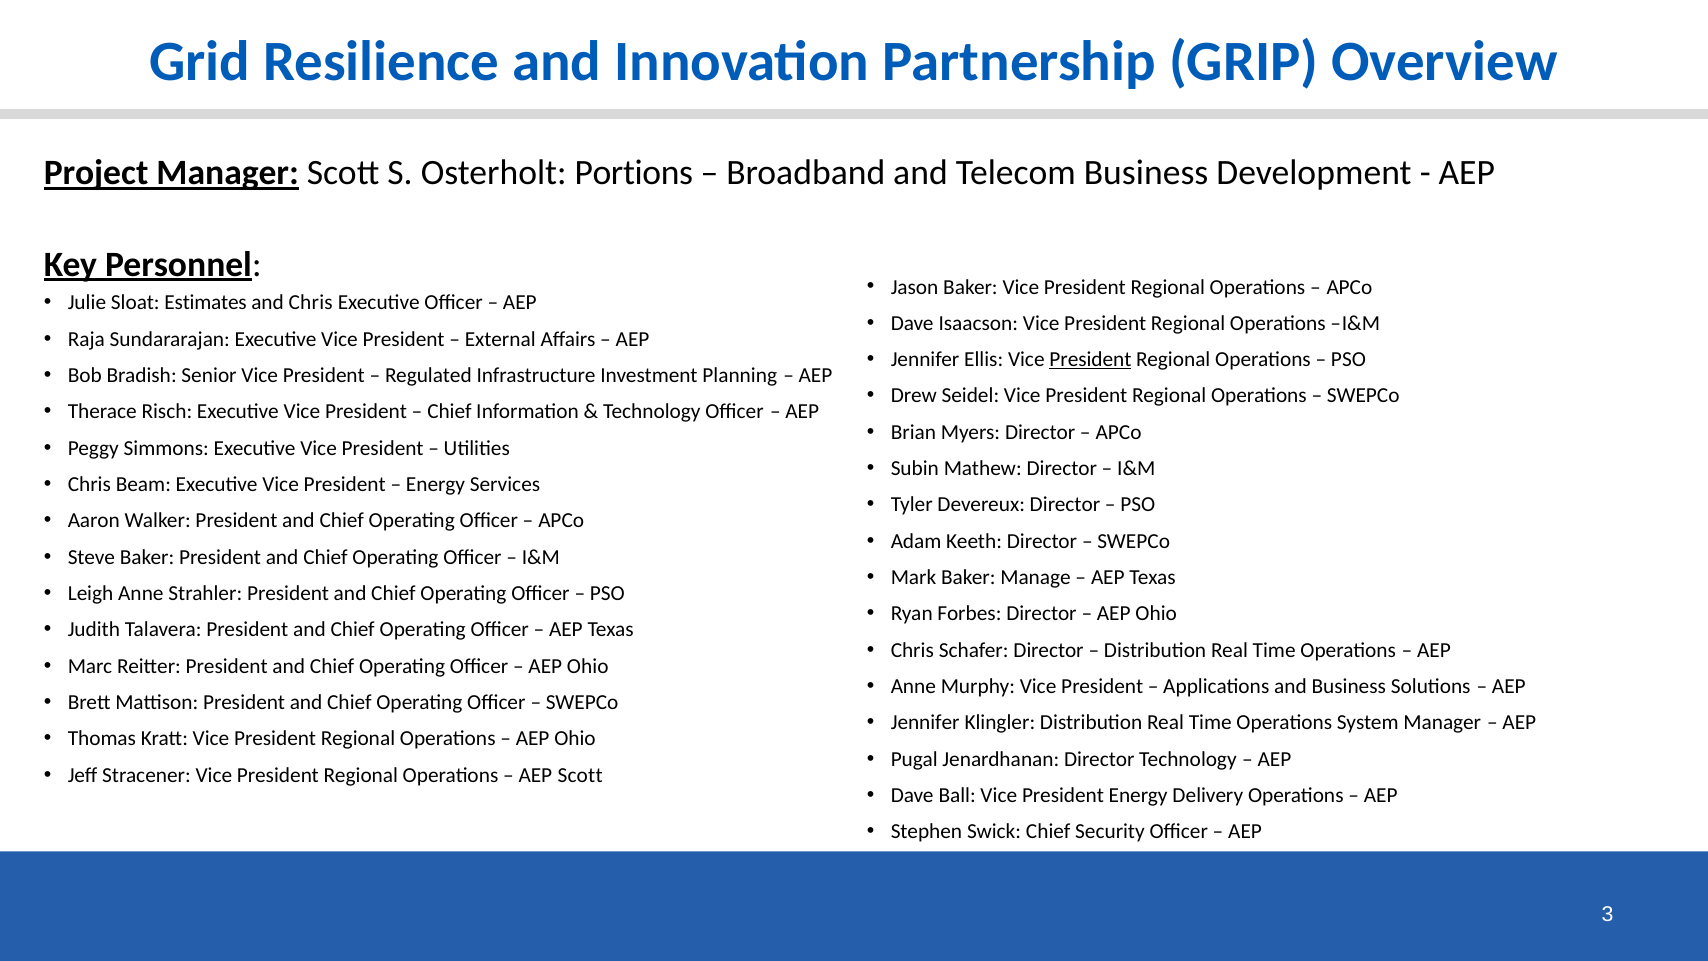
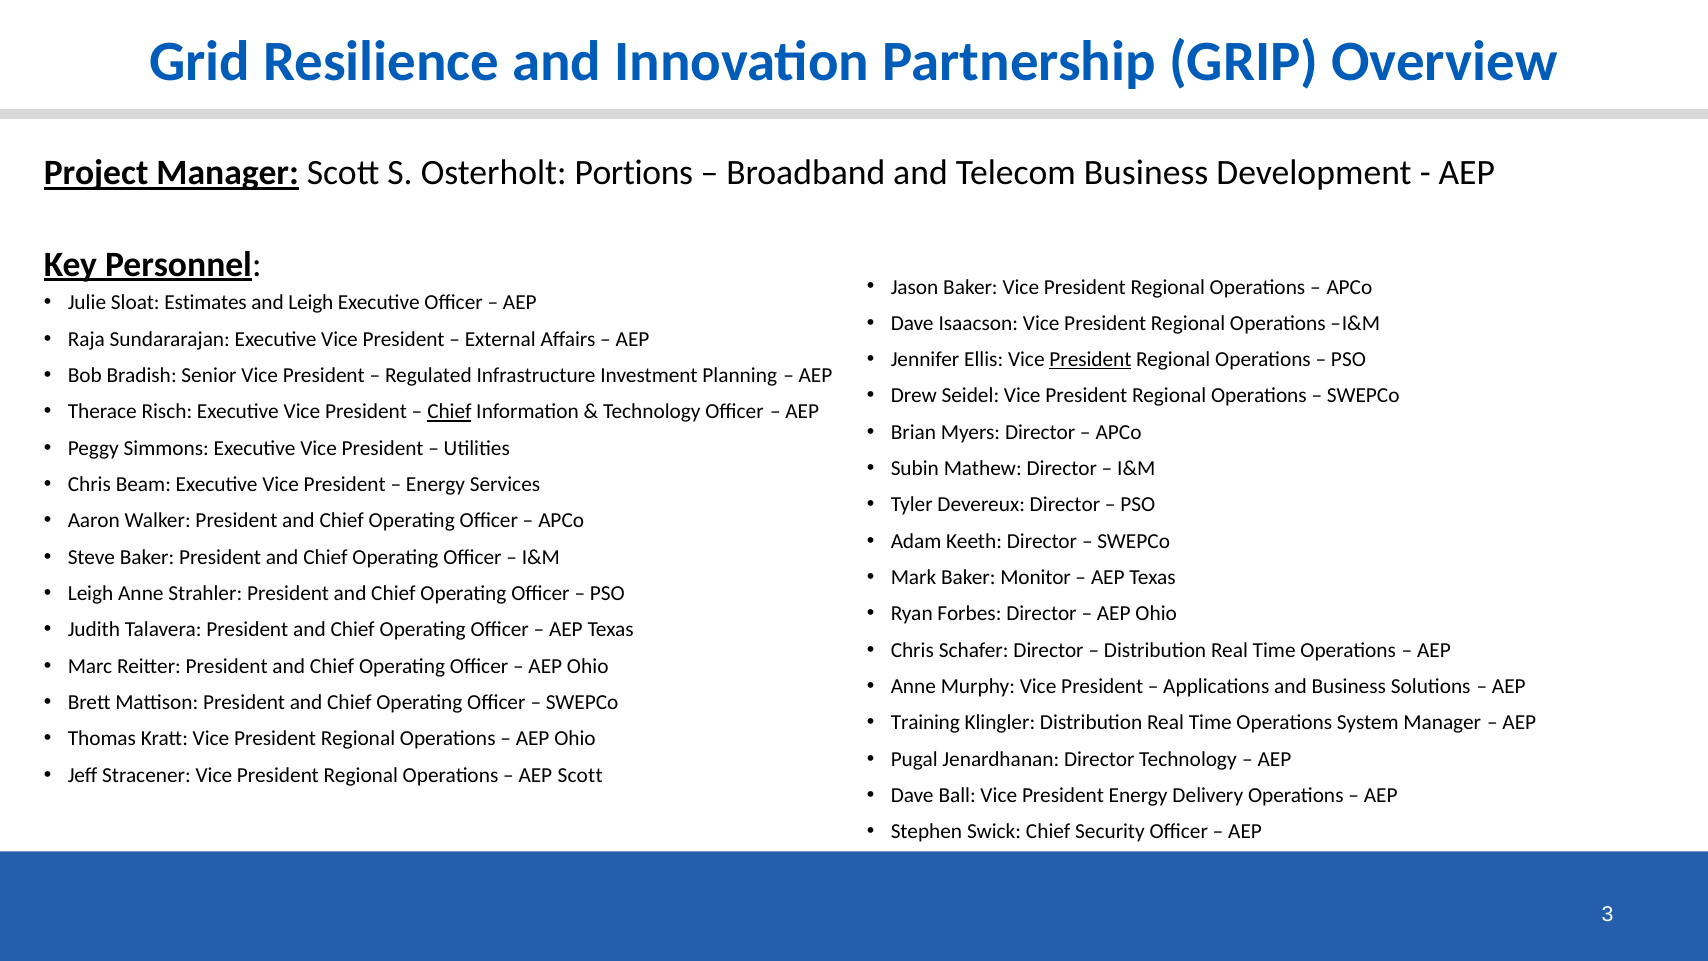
and Chris: Chris -> Leigh (311, 303)
Chief underline: none -> present (449, 412)
Manage: Manage -> Monitor (1036, 577)
Jennifer: Jennifer -> Training (925, 723)
